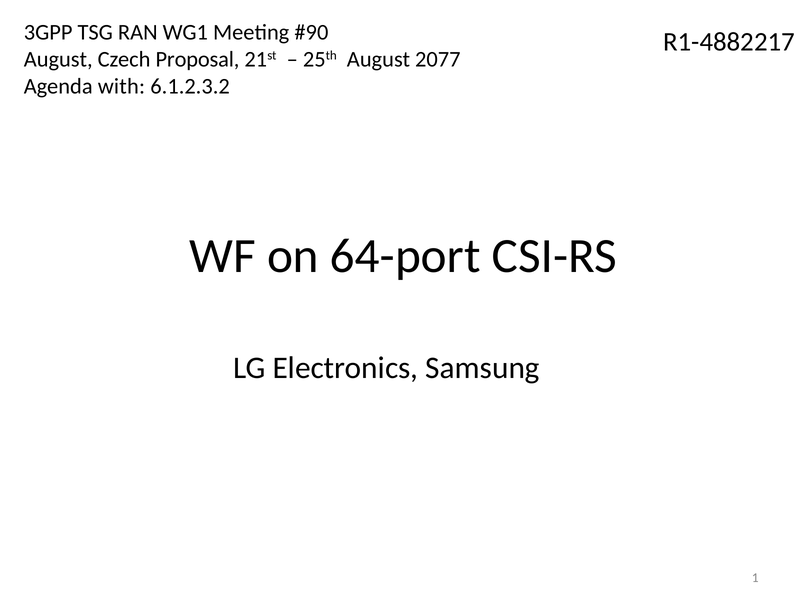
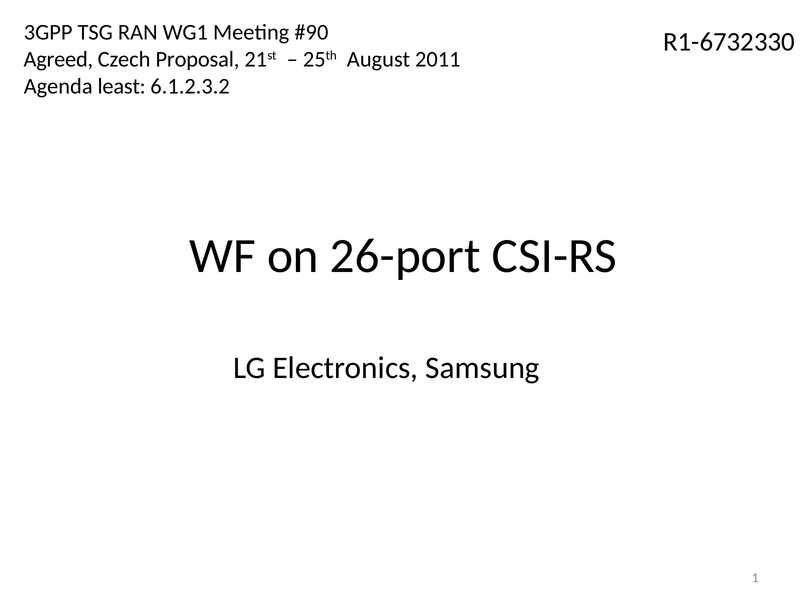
R1-4882217: R1-4882217 -> R1-6732330 (729, 42)
August: August -> Agreed (58, 59)
2077: 2077 -> 2011 (438, 59)
with: with -> least (122, 86)
64-port: 64-port -> 26-port (405, 256)
